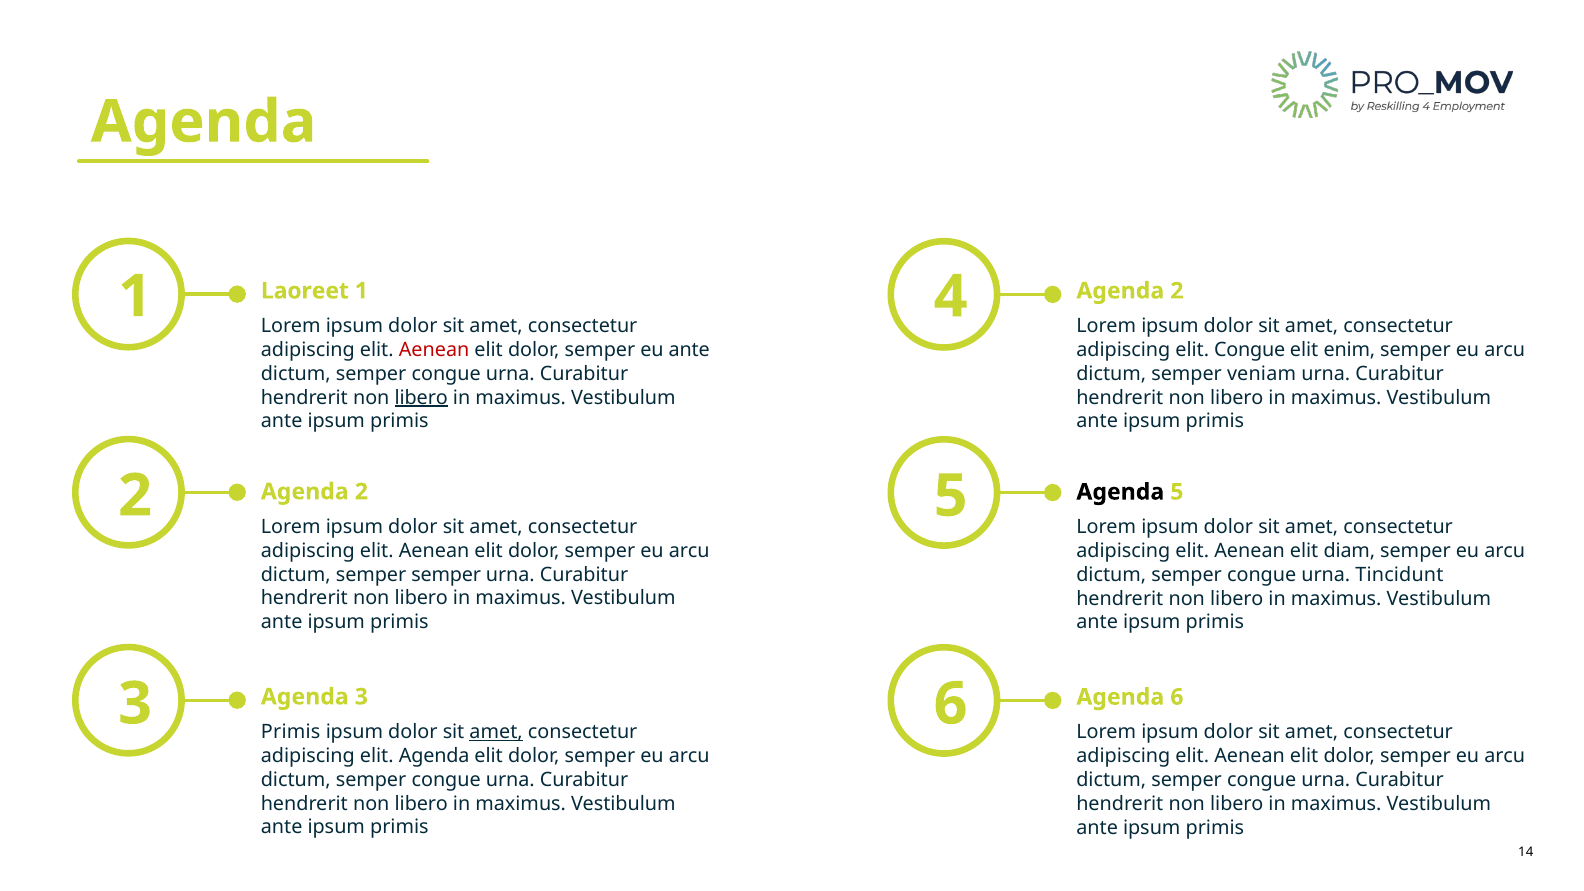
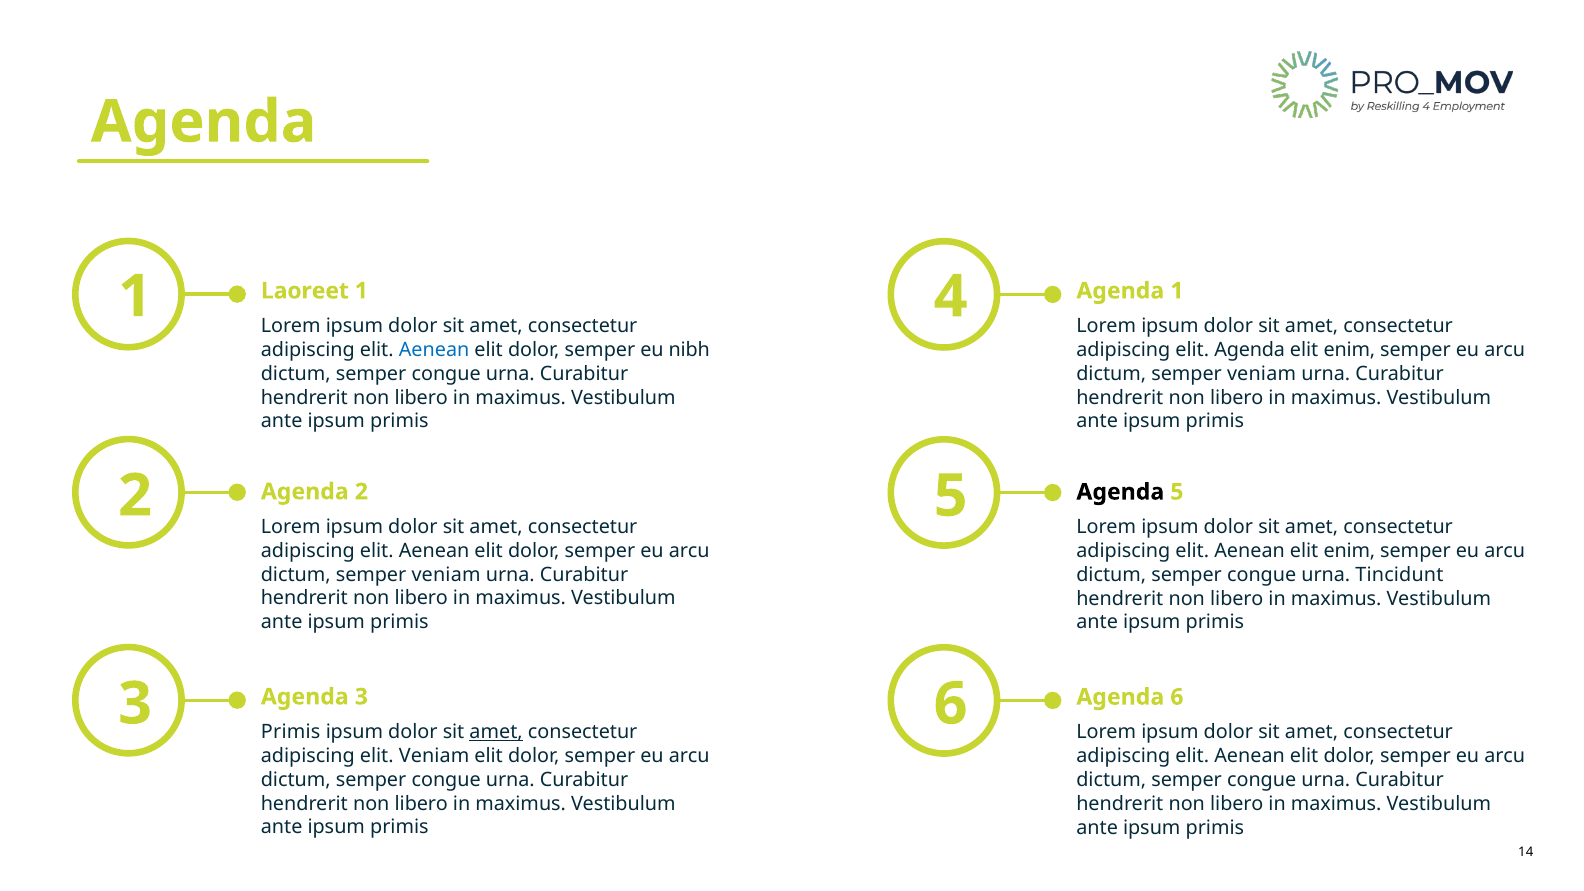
2: 2 -> 1 (1177, 291)
Aenean colour: red -> blue (434, 350)
eu ante: ante -> nibh (689, 350)
elit Congue: Congue -> Agenda (1250, 350)
libero underline: present -> none (421, 398)
Aenean elit diam: diam -> enim (1349, 551)
semper: semper -> veniam (446, 575)
elit Agenda: Agenda -> Veniam (434, 756)
